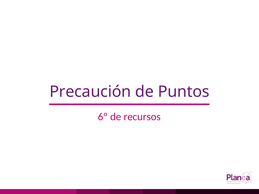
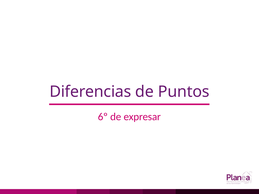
Precaución: Precaución -> Diferencias (90, 92)
recursos: recursos -> expresar (142, 117)
